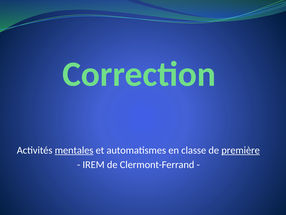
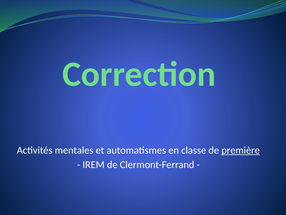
mentales underline: present -> none (74, 150)
